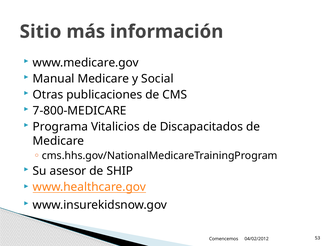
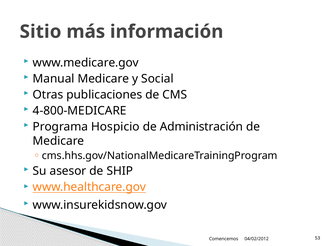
7-800-MEDICARE: 7-800-MEDICARE -> 4-800-MEDICARE (80, 111)
Vitalicios: Vitalicios -> Hospicio (115, 127)
Discapacitados: Discapacitados -> Administración (201, 127)
